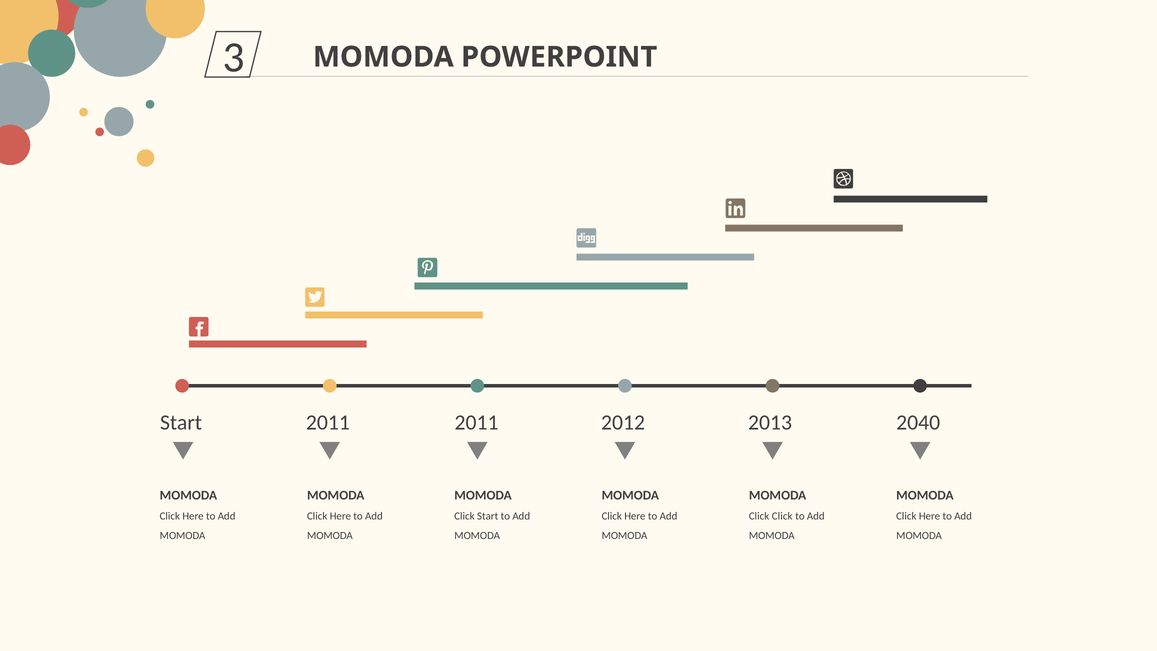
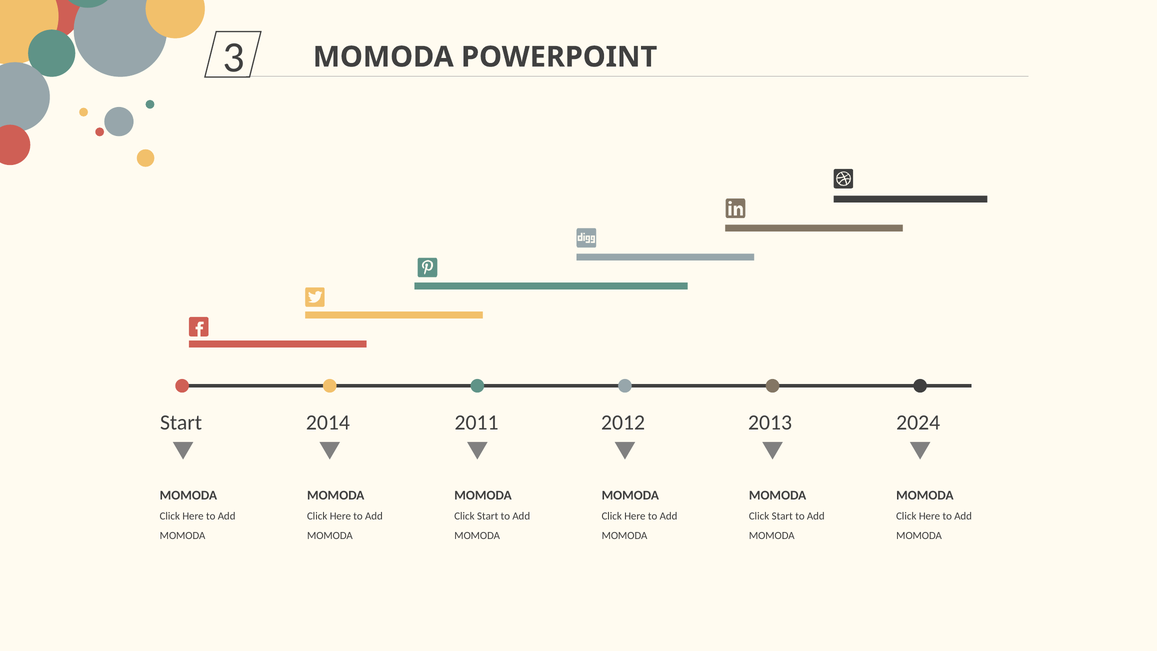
2011: 2011 -> 2014 (328, 422)
2040: 2040 -> 2024 (918, 422)
Click: Click -> Start (782, 516)
